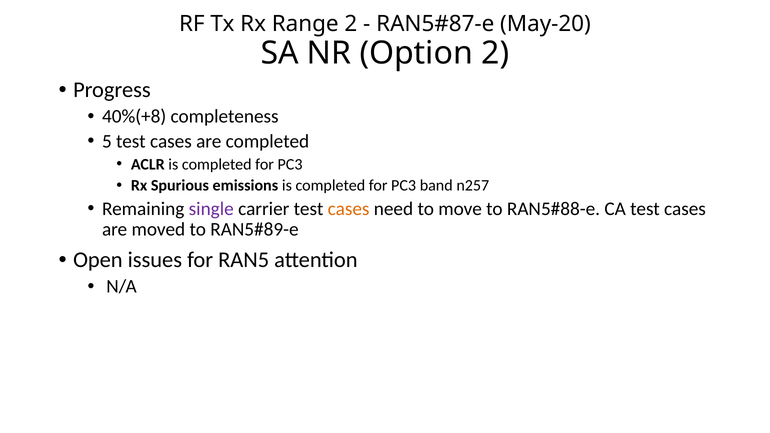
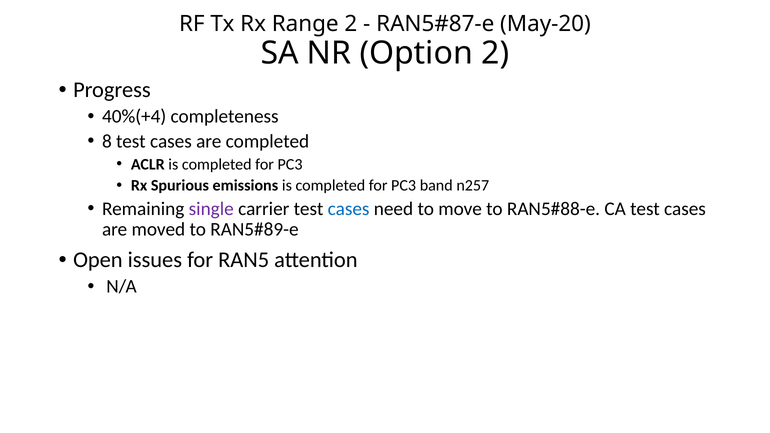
40%(+8: 40%(+8 -> 40%(+4 (134, 117)
5: 5 -> 8 (107, 141)
cases colour: orange -> blue (349, 209)
